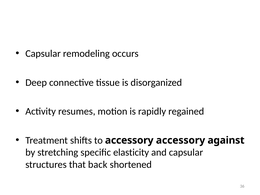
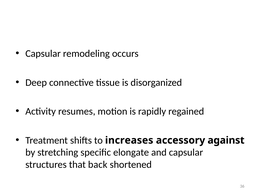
to accessory: accessory -> increases (129, 140)
elasticity: elasticity -> elongate (131, 152)
